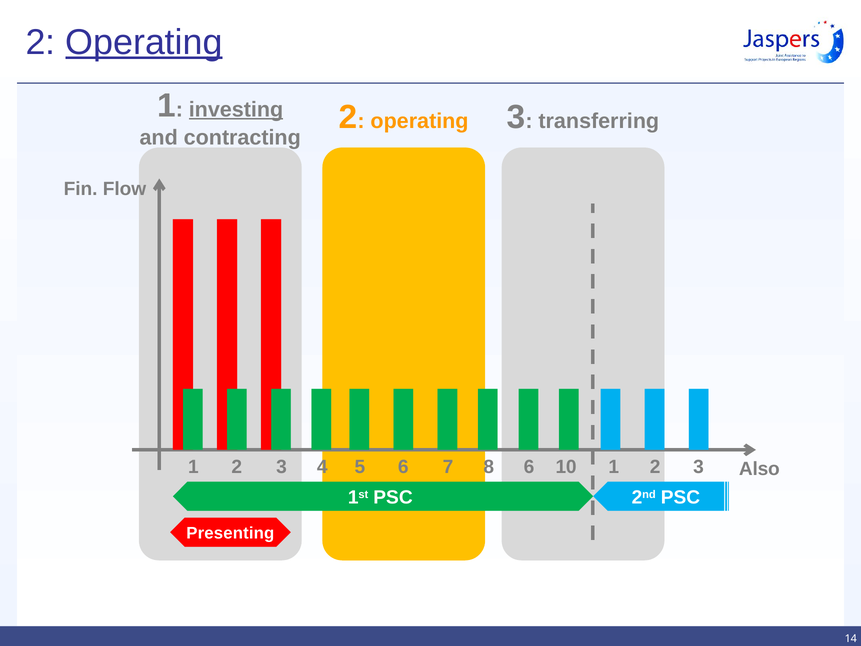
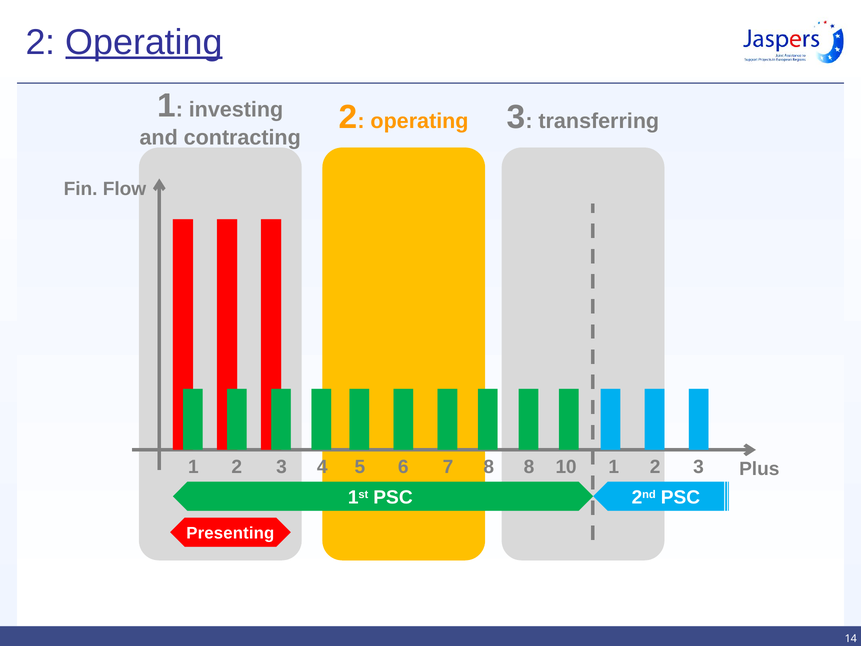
investing underline: present -> none (236, 109)
8 6: 6 -> 8 (529, 467)
Also: Also -> Plus (759, 469)
